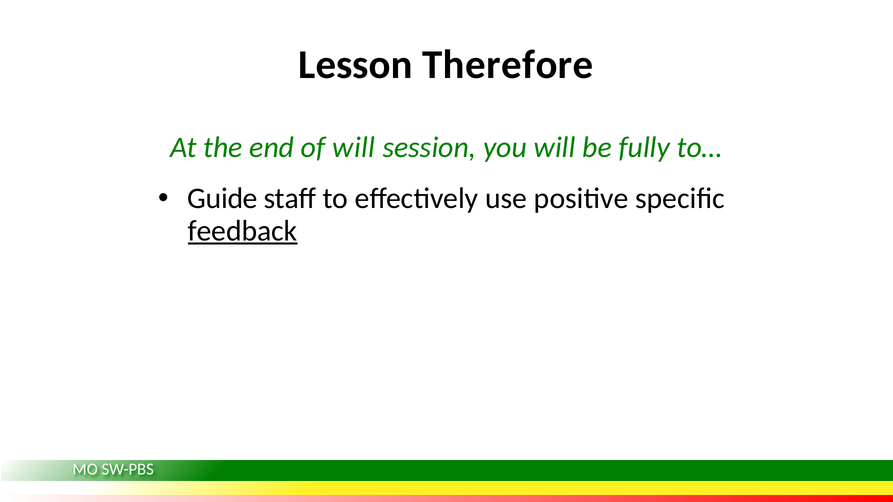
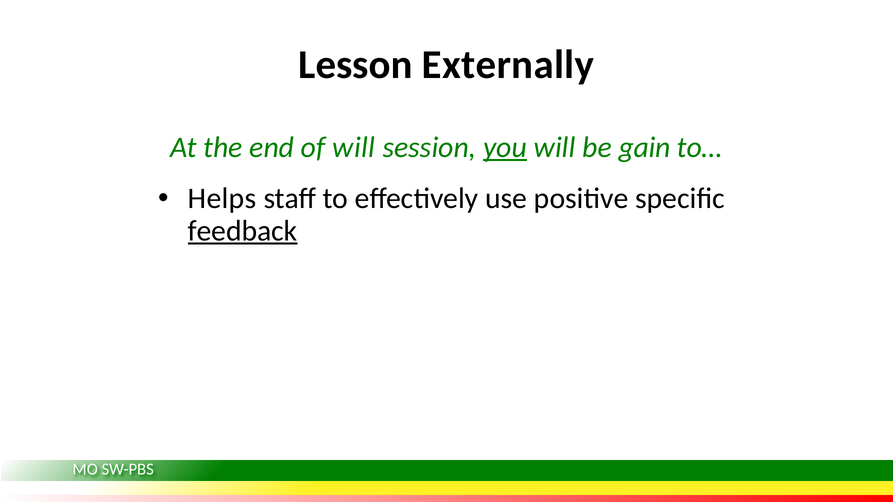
Therefore: Therefore -> Externally (508, 65)
you underline: none -> present (505, 147)
fully: fully -> gain (645, 147)
Guide: Guide -> Helps (222, 199)
